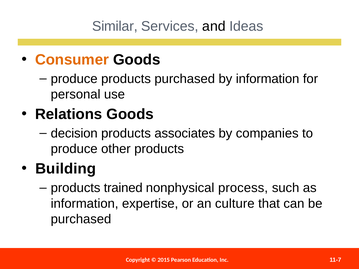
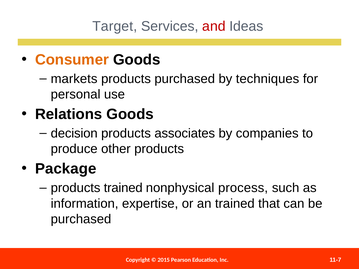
Similar: Similar -> Target (115, 26)
and colour: black -> red (214, 26)
produce: produce -> markets (74, 79)
by information: information -> techniques (268, 79)
Building: Building -> Package (66, 169)
an culture: culture -> trained (235, 204)
